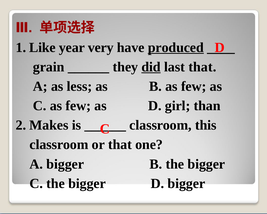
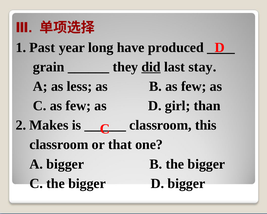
Like: Like -> Past (42, 47)
very: very -> long (101, 47)
produced underline: present -> none (176, 47)
last that: that -> stay (202, 67)
